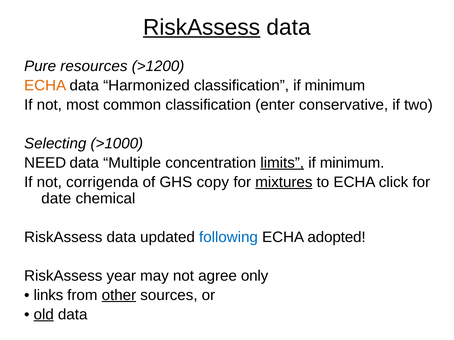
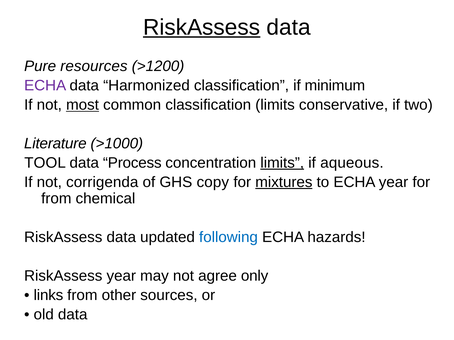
ECHA colour: orange -> purple (45, 86)
most underline: none -> present (83, 105)
classification enter: enter -> limits (275, 105)
Selecting: Selecting -> Literature (55, 144)
NEED: NEED -> TOOL (45, 163)
Multiple: Multiple -> Process (132, 163)
minimum: minimum -> aqueous (352, 163)
ECHA click: click -> year (394, 182)
date: date -> from (56, 199)
adopted: adopted -> hazards (337, 237)
other underline: present -> none (119, 296)
old underline: present -> none (44, 315)
